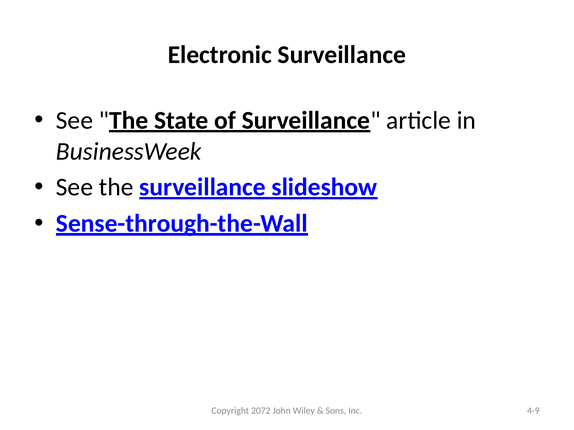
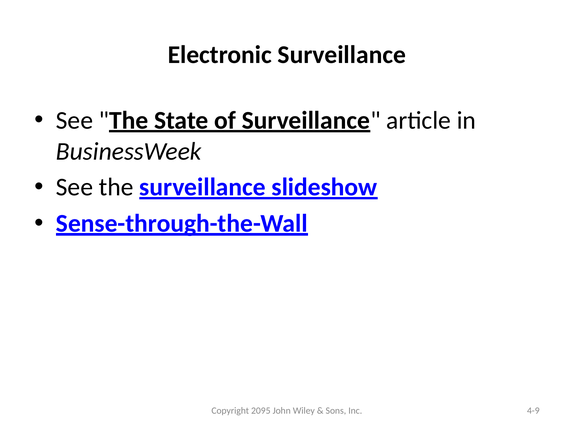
2072: 2072 -> 2095 (261, 411)
